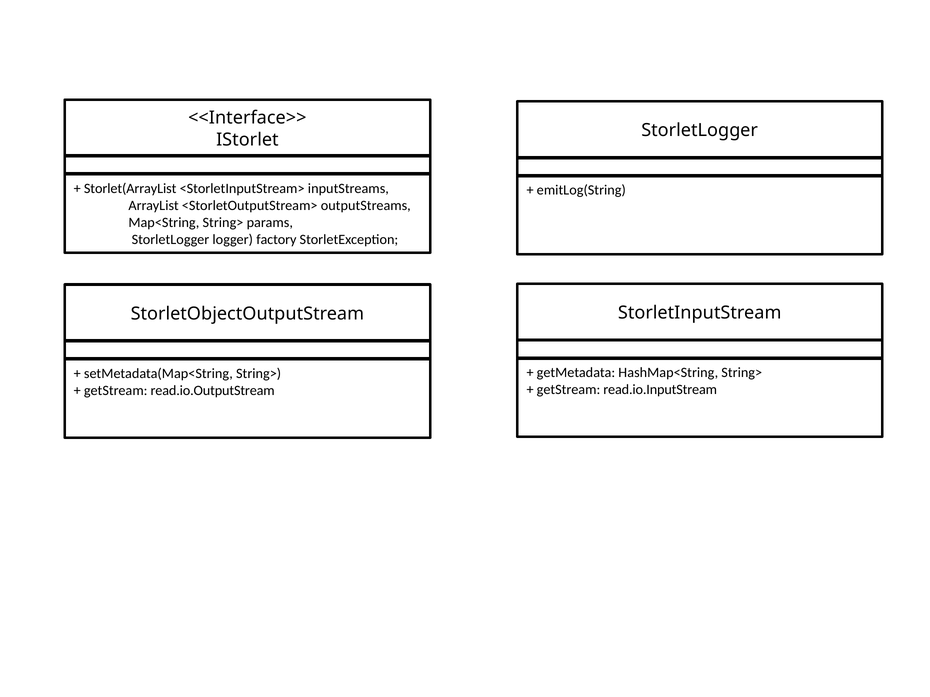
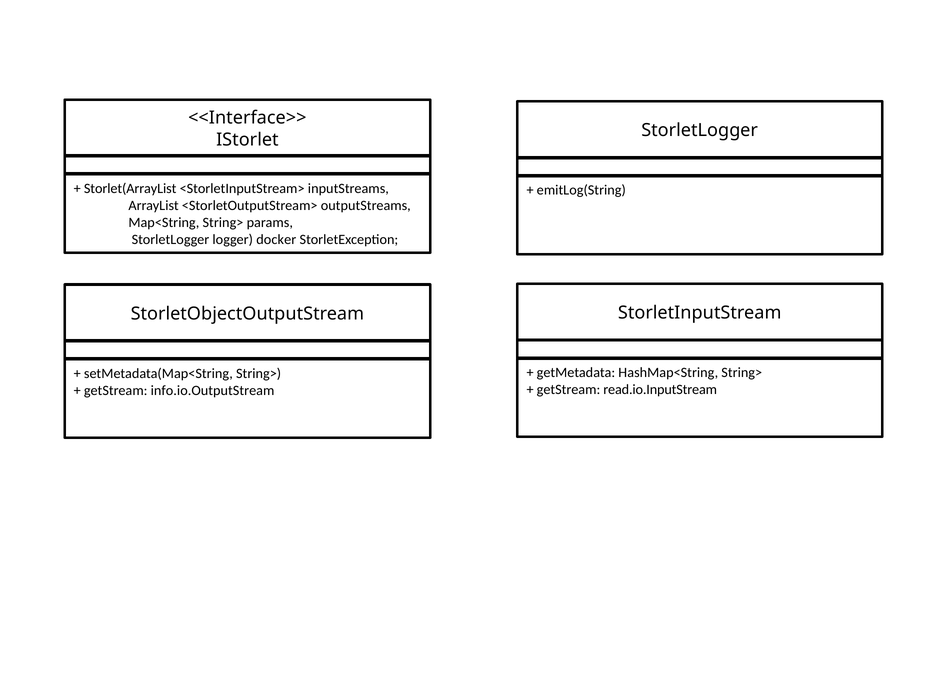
factory: factory -> docker (276, 240)
read.io.OutputStream: read.io.OutputStream -> info.io.OutputStream (213, 391)
